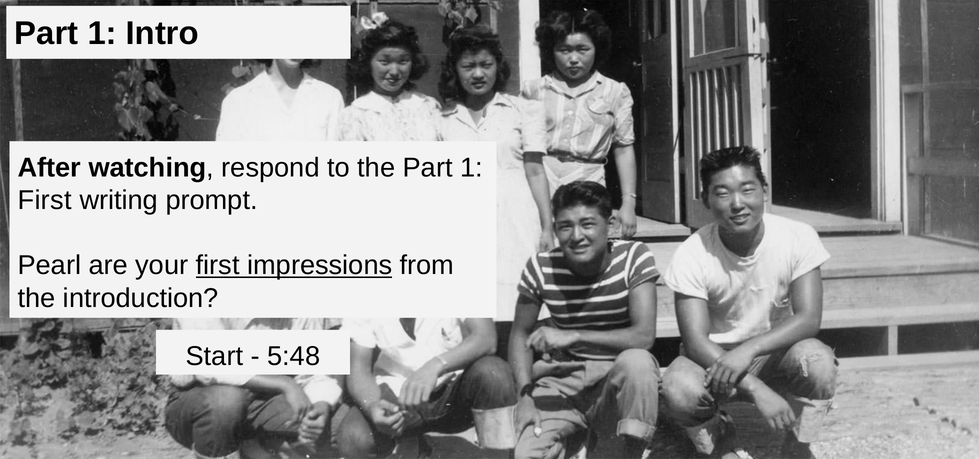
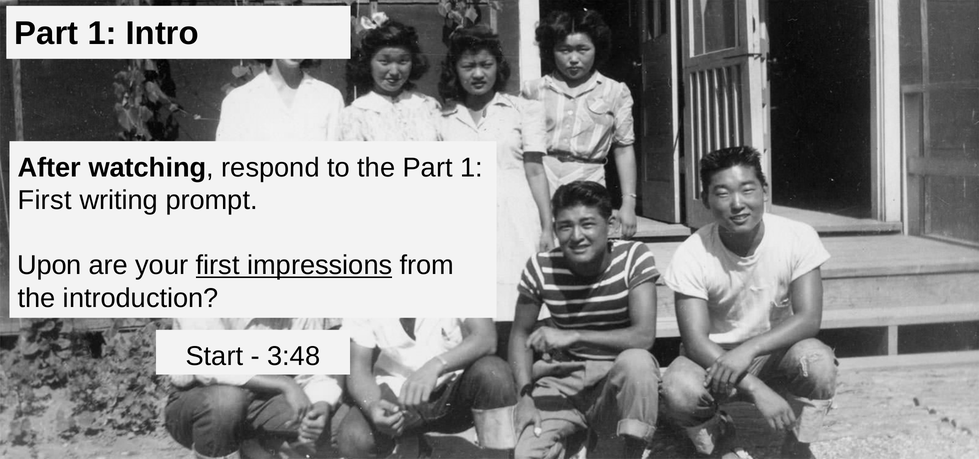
Pearl: Pearl -> Upon (50, 265)
5:48: 5:48 -> 3:48 (294, 356)
